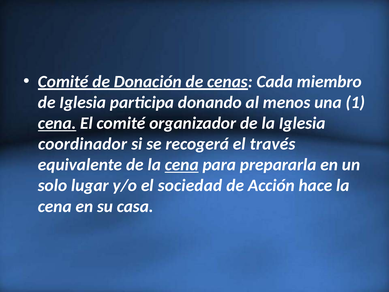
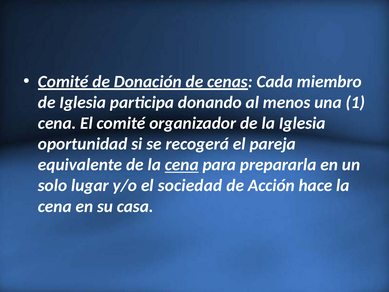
cena underline: present -> none (57, 123)
coordinador: coordinador -> oportunidad (83, 144)
través: través -> pareja (273, 144)
